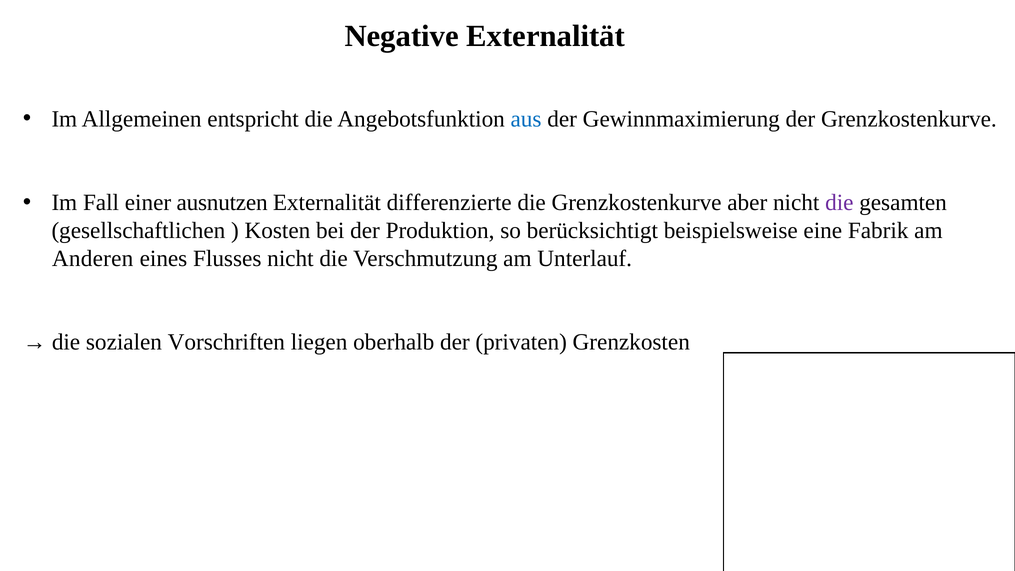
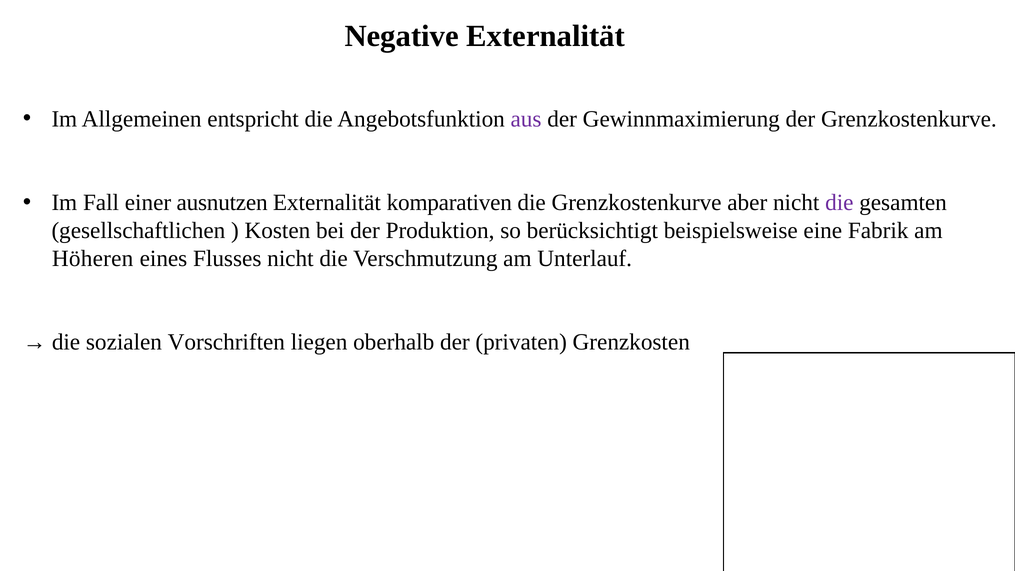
aus colour: blue -> purple (526, 119)
differenzierte: differenzierte -> komparativen (449, 203)
Anderen: Anderen -> Höheren (93, 258)
